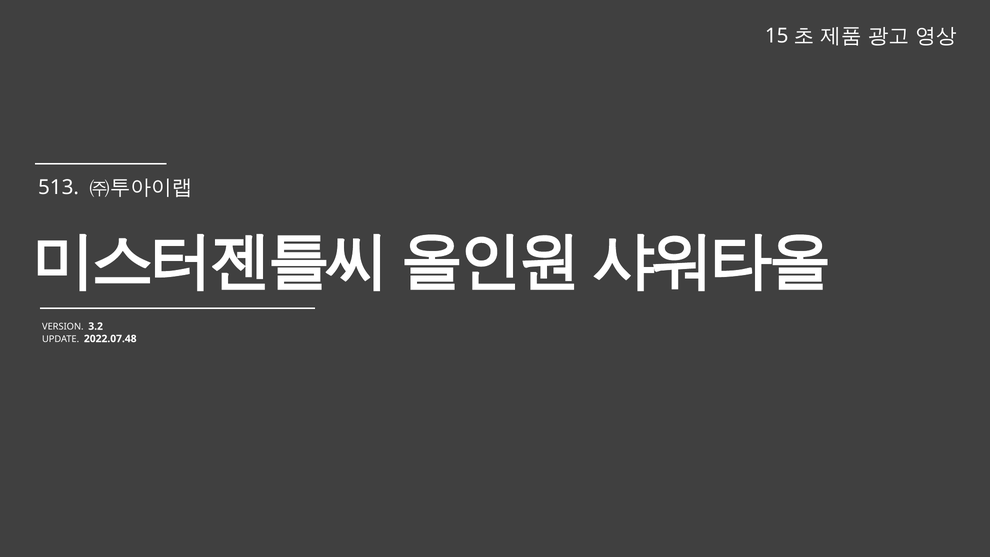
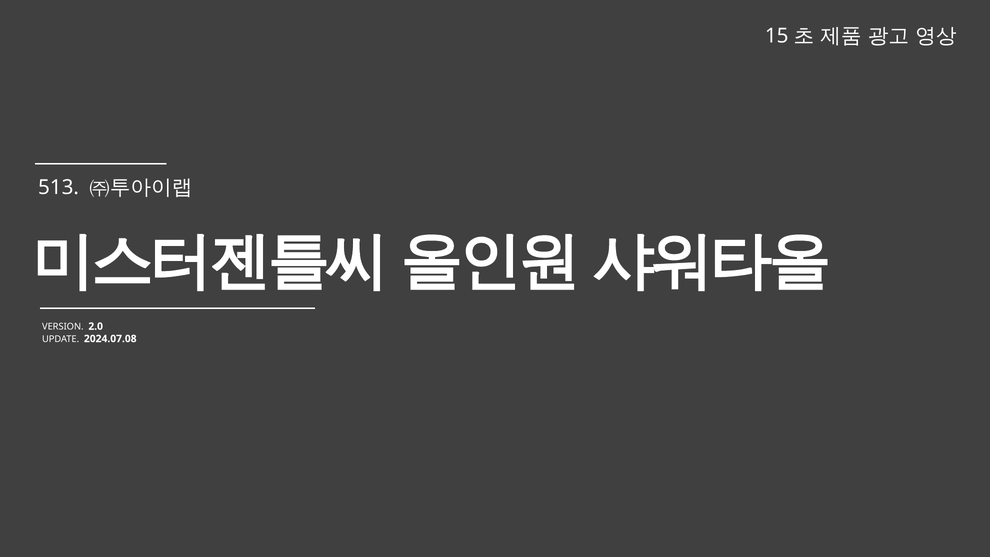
3.2: 3.2 -> 2.0 (96, 326)
2022.07.48: 2022.07.48 -> 2024.07.08 (110, 339)
